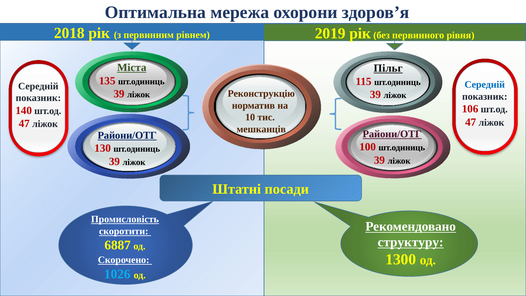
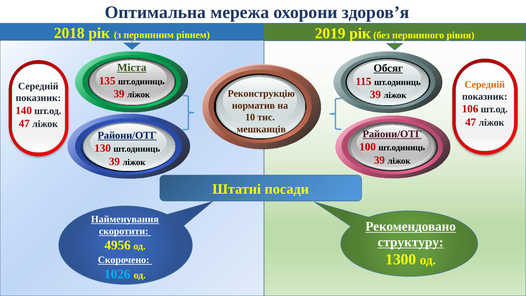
Пільг: Пільг -> Обсяг (388, 68)
Середній colour: blue -> orange (485, 85)
Промисловість: Промисловість -> Найменування (125, 219)
6887: 6887 -> 4956 (118, 245)
